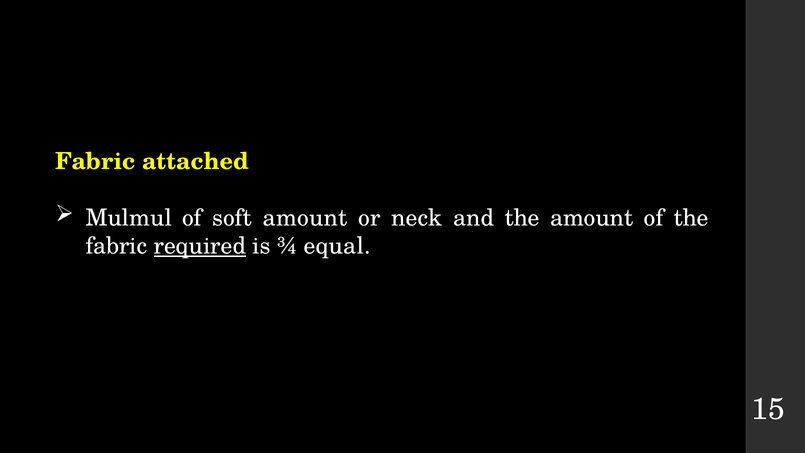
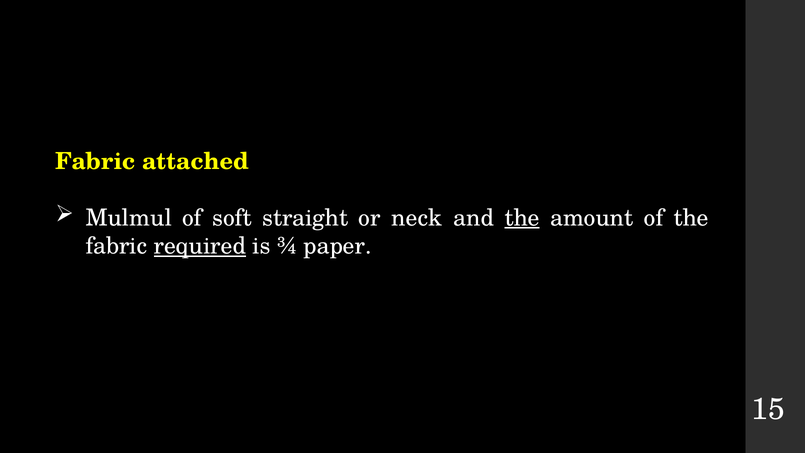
soft amount: amount -> straight (305, 218)
the underline: none -> present (522, 218)
equal: equal -> paper (337, 246)
